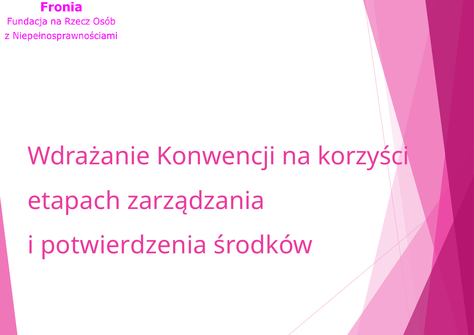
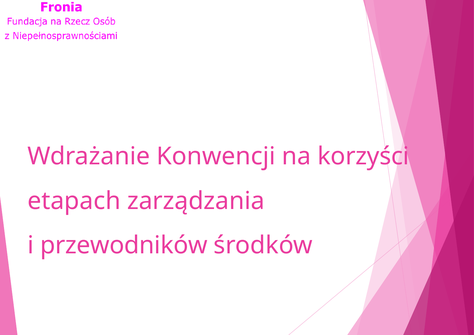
potwierdzenia: potwierdzenia -> przewodników (124, 246)
